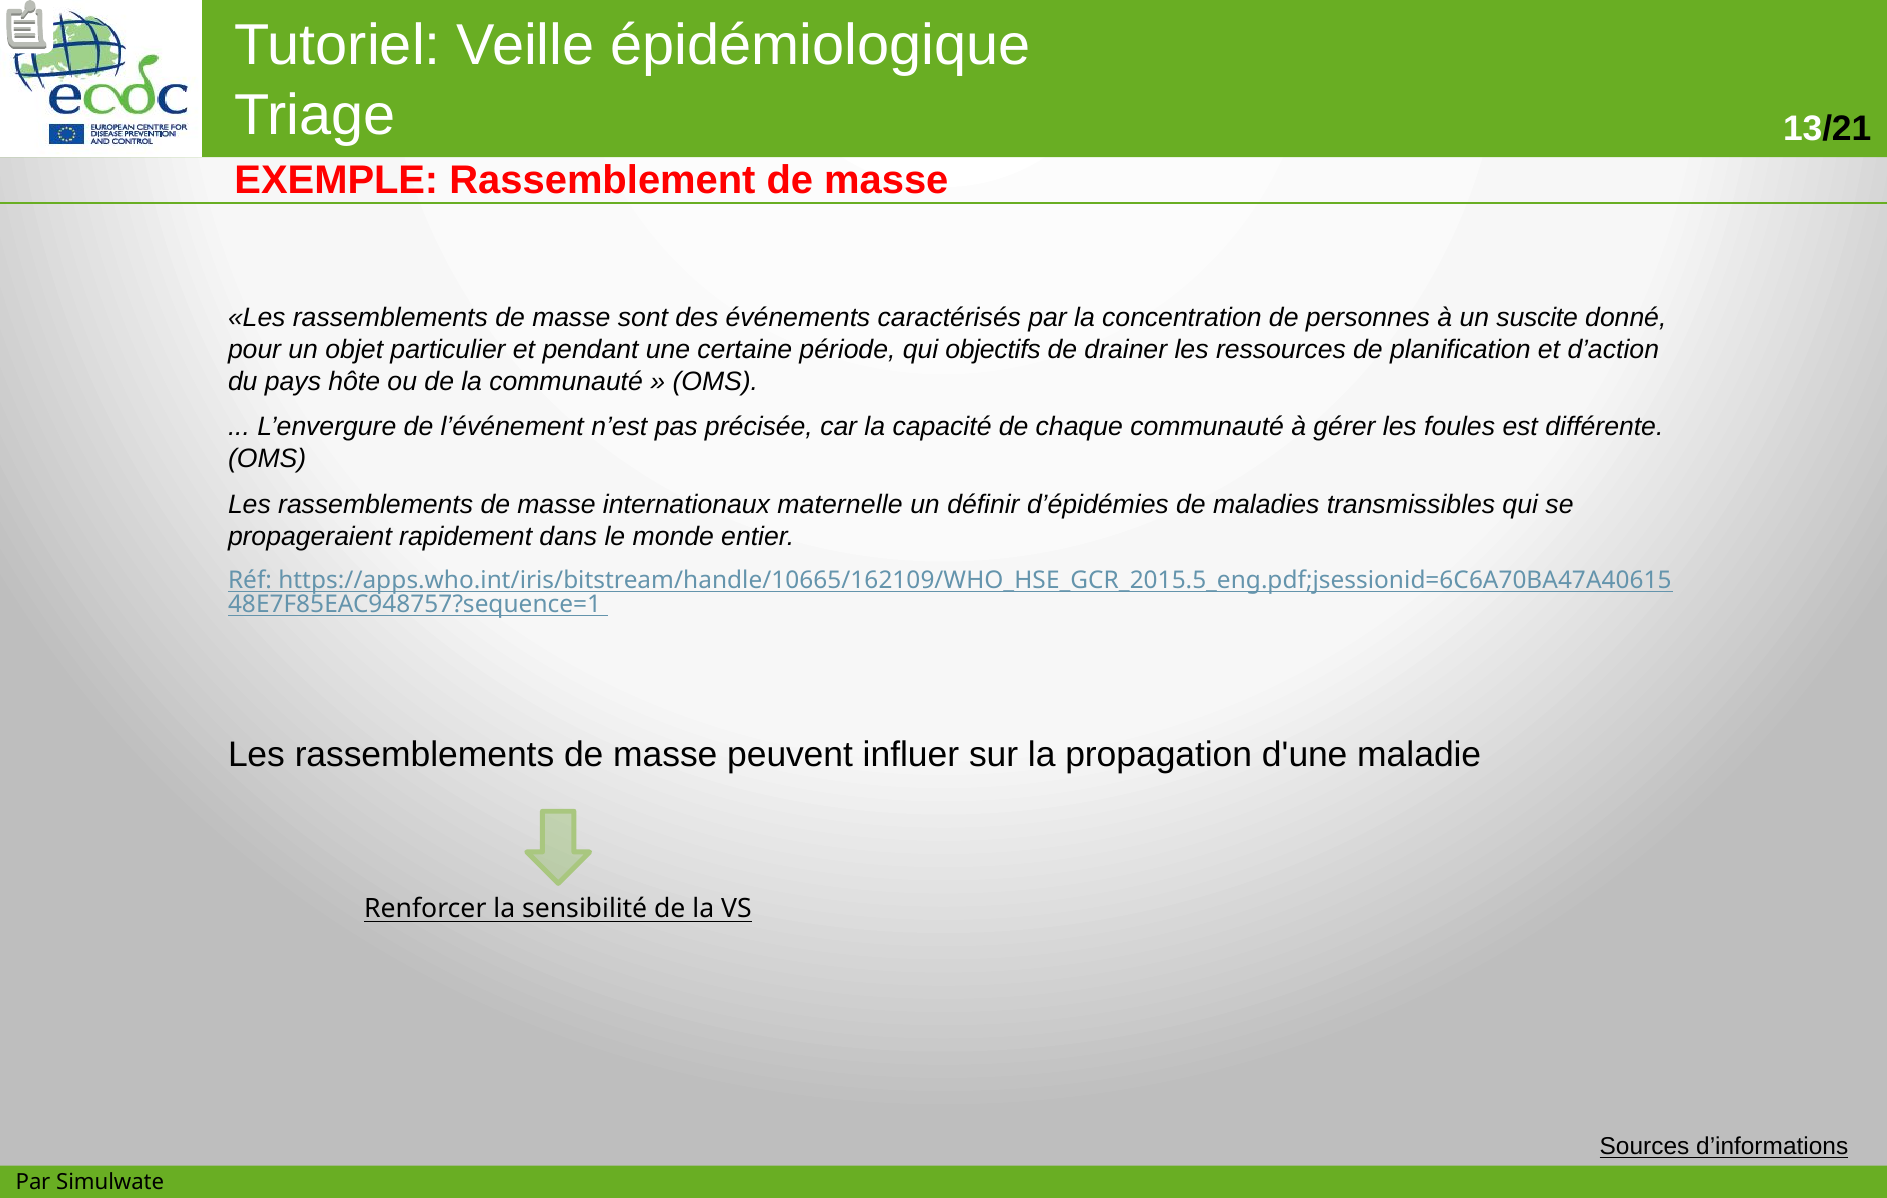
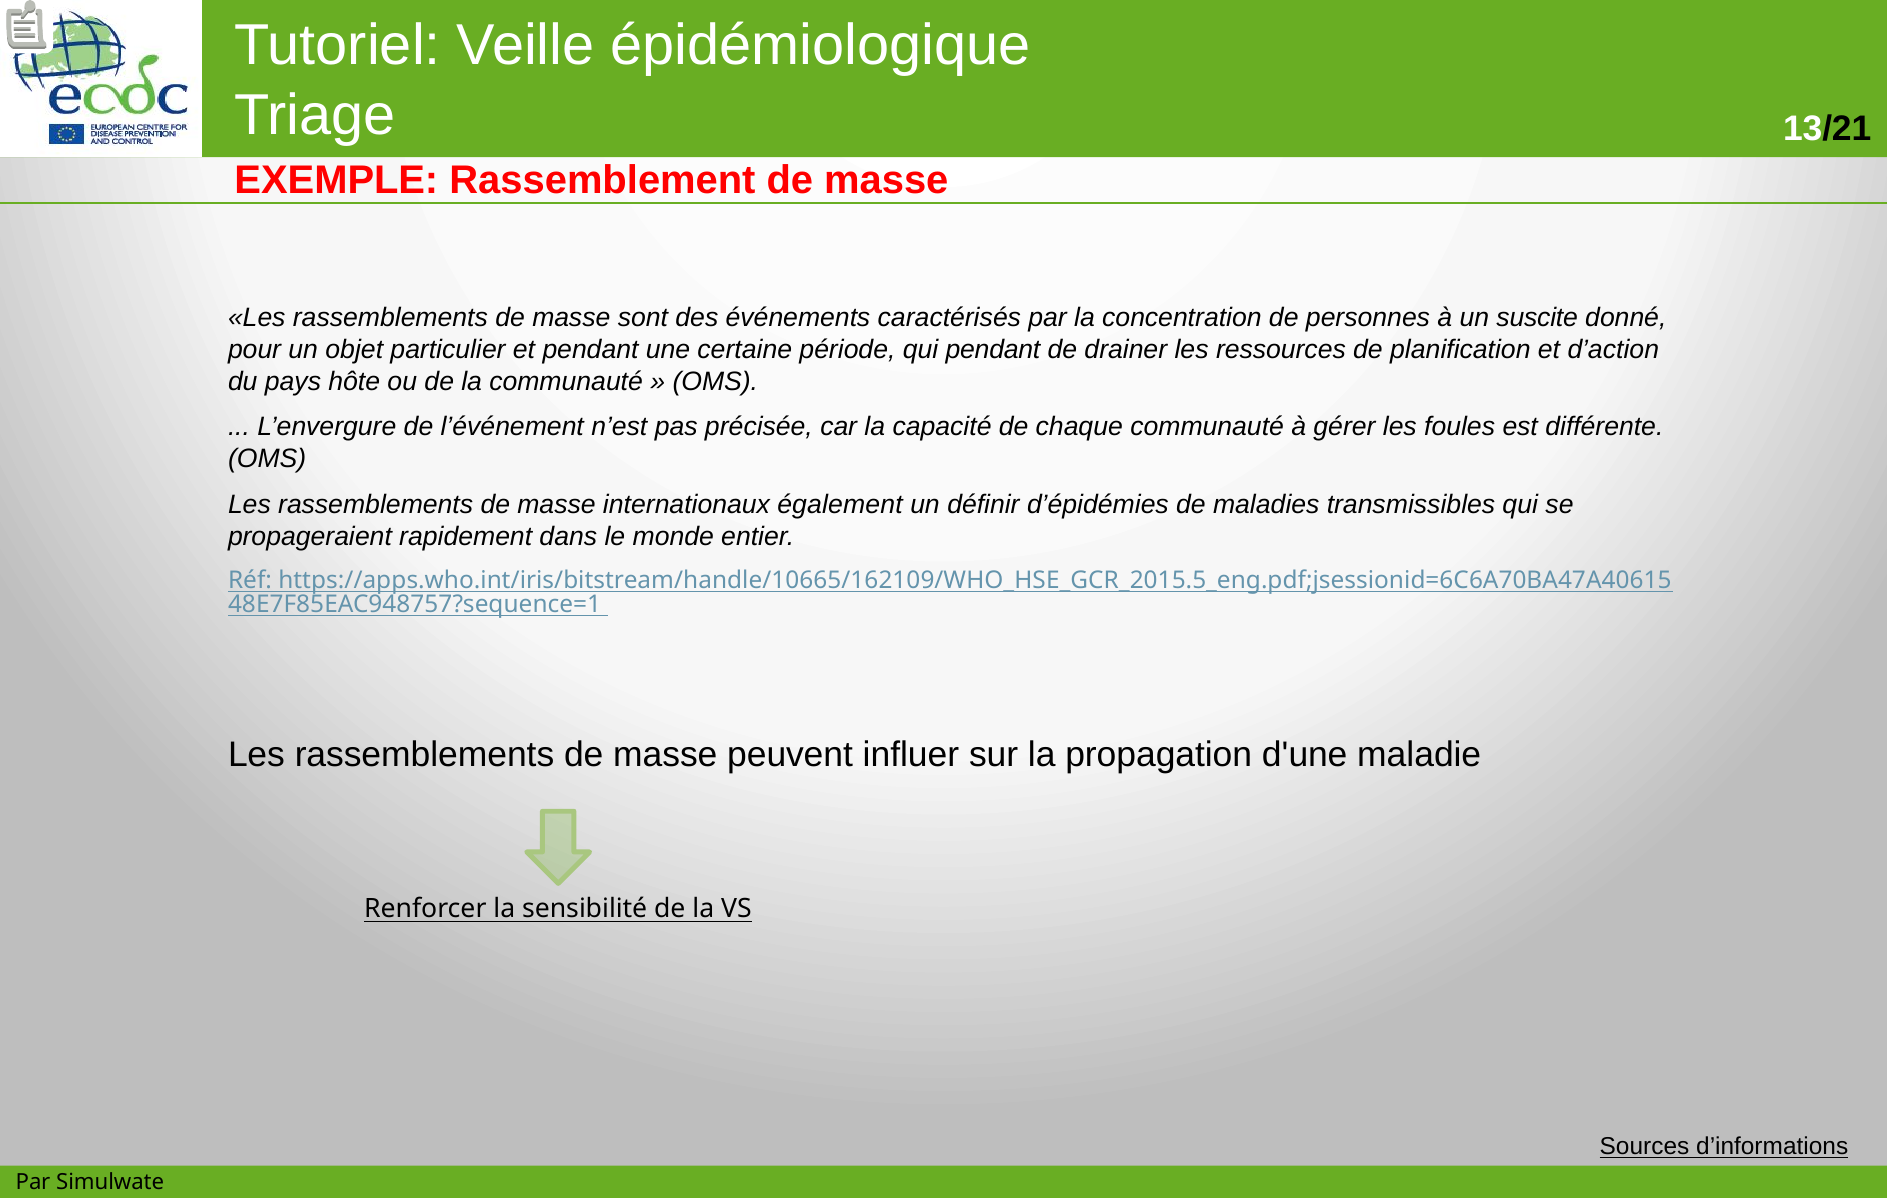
qui objectifs: objectifs -> pendant (993, 350)
maternelle: maternelle -> également (840, 504)
